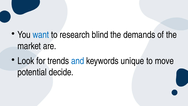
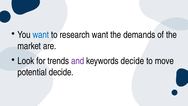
research blind: blind -> want (100, 35)
and colour: blue -> purple (78, 61)
keywords unique: unique -> decide (132, 61)
